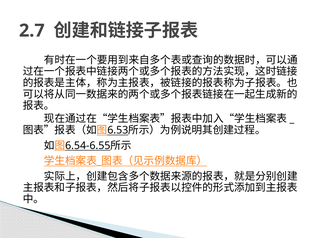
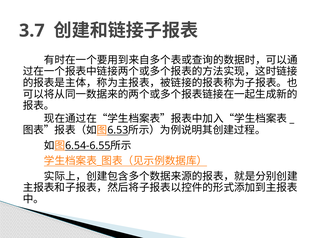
2.7: 2.7 -> 3.7 (32, 31)
